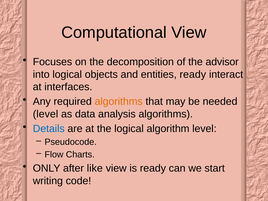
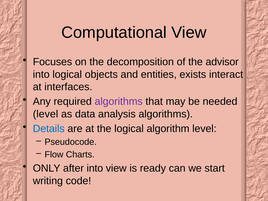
entities ready: ready -> exists (193, 74)
algorithms colour: orange -> purple (119, 102)
after like: like -> into (95, 168)
